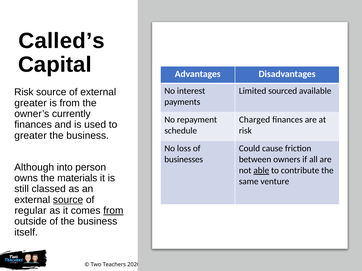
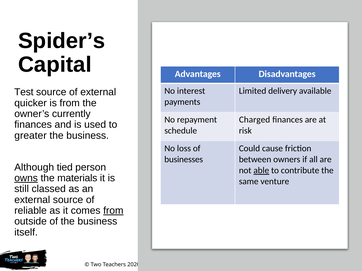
Called’s: Called’s -> Spider’s (62, 41)
sourced: sourced -> delivery (283, 91)
Risk: Risk -> Test (24, 92)
greater: greater -> quicker (31, 103)
into: into -> tied (65, 168)
owns underline: none -> present (26, 178)
source underline: present -> none (68, 200)
regular: regular -> reliable (31, 211)
